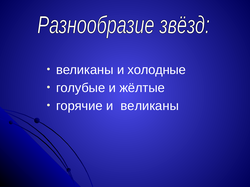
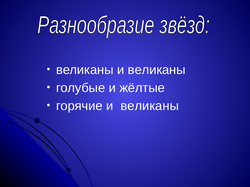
великаны и холодные: холодные -> великаны (157, 70)
